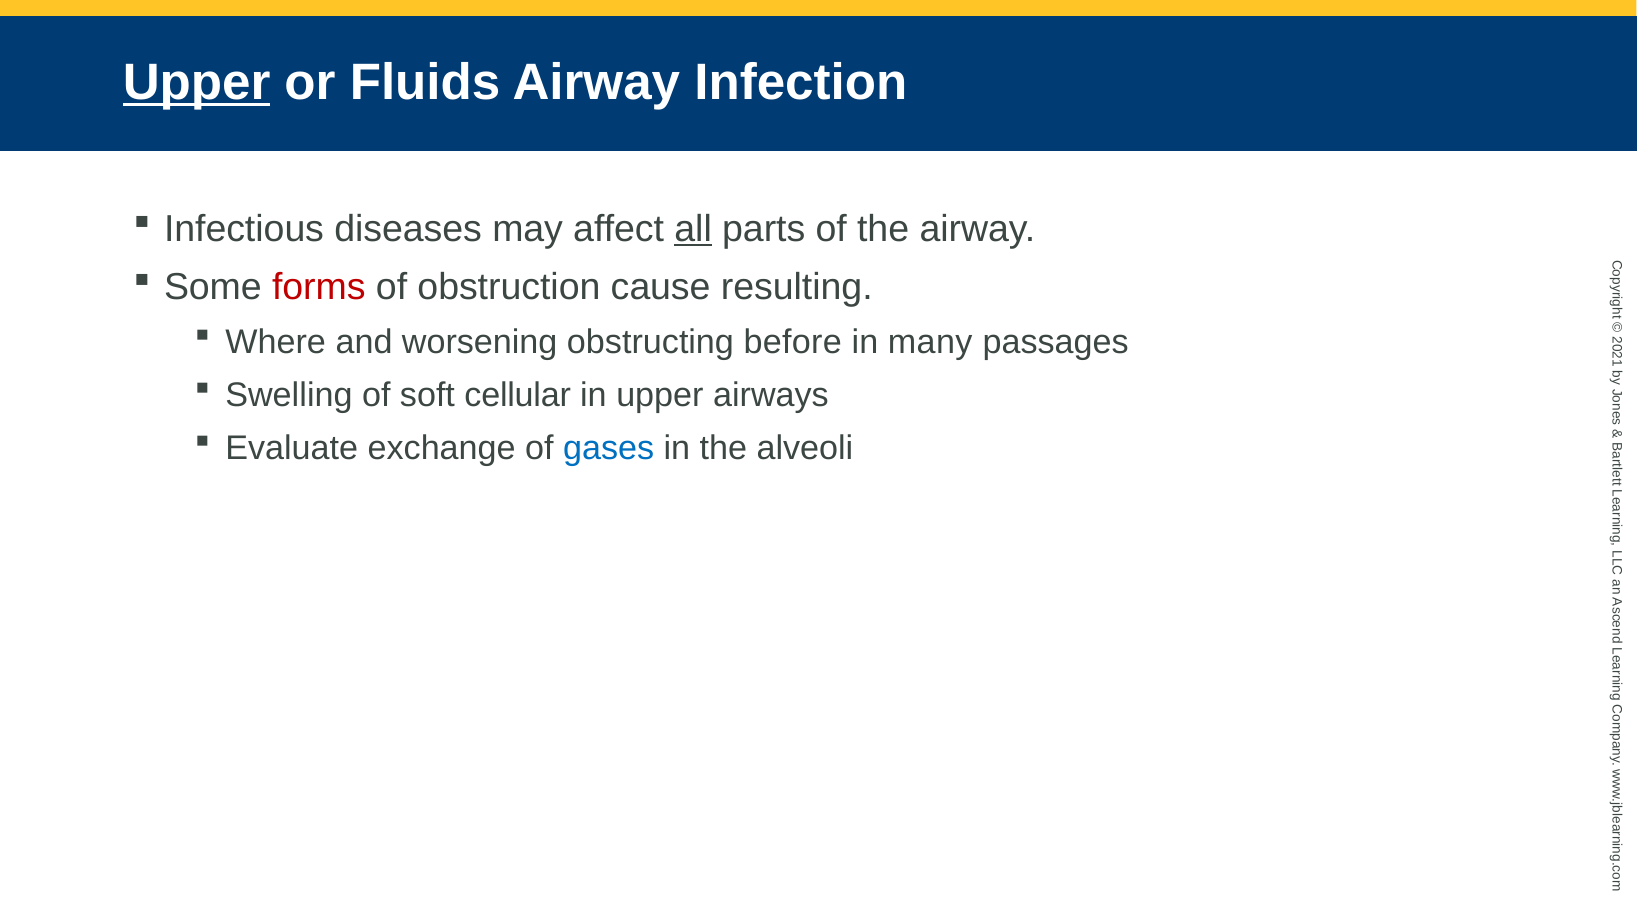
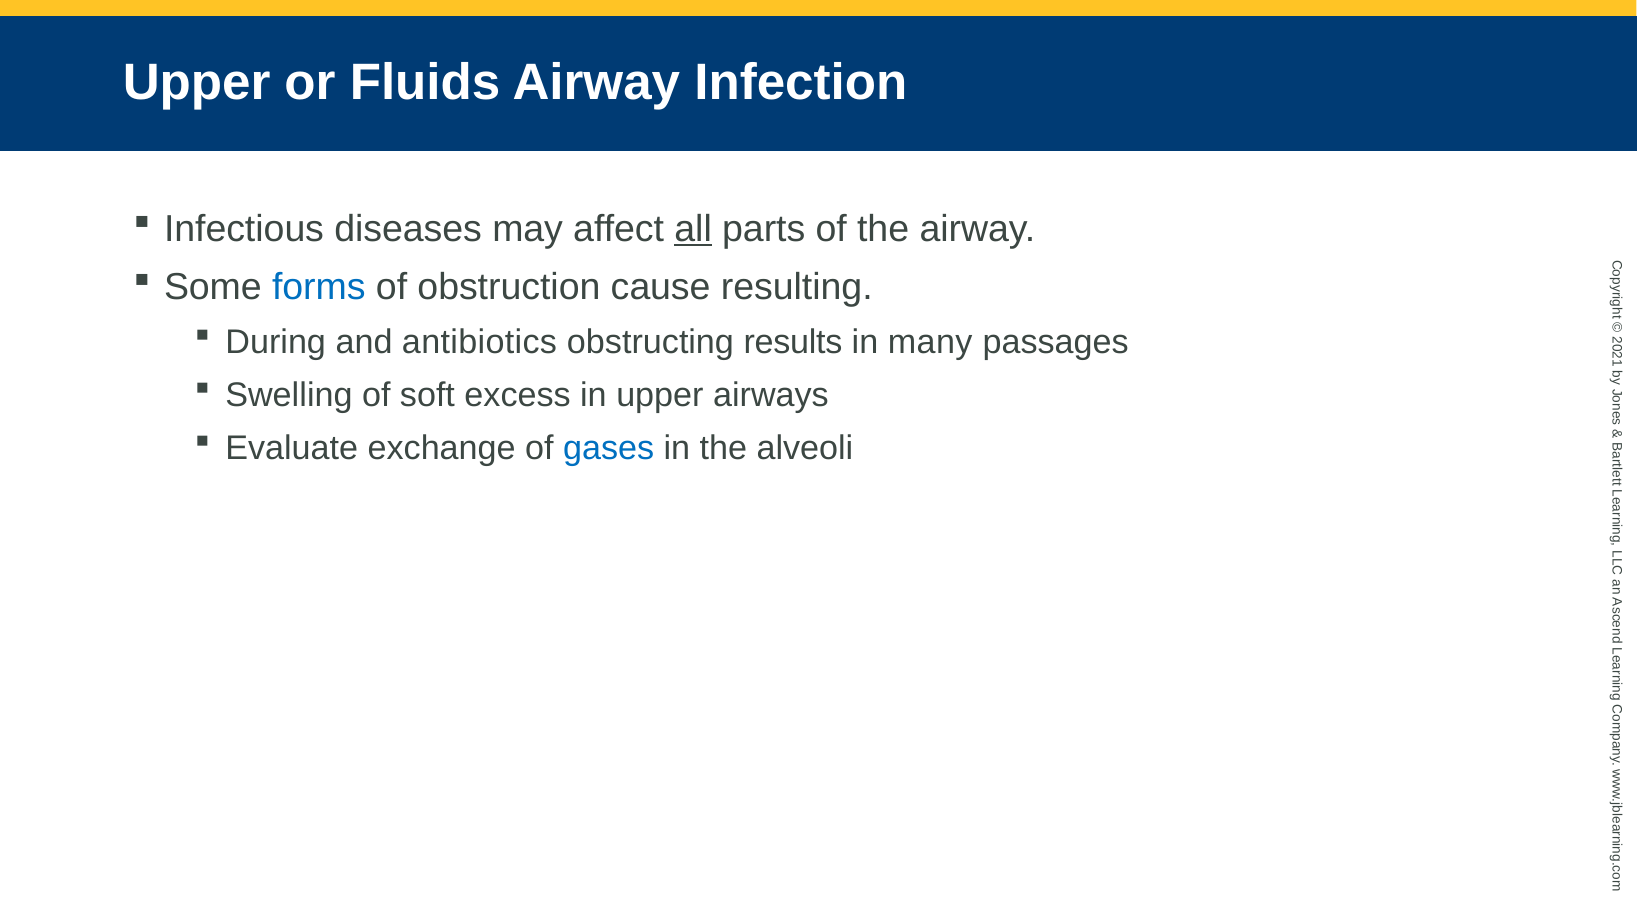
Upper underline: present -> none (197, 82)
forms colour: red -> blue (319, 287)
Where: Where -> During (276, 342)
worsening: worsening -> antibiotics (479, 342)
before: before -> results (793, 342)
cellular: cellular -> excess (518, 395)
